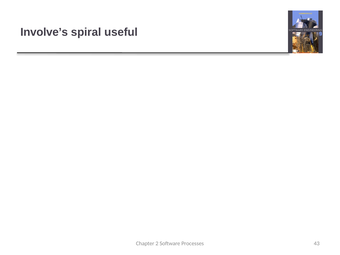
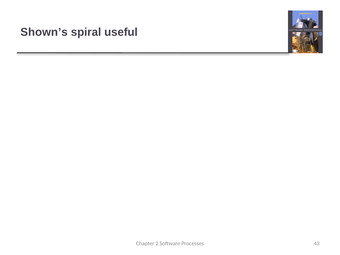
Involve’s: Involve’s -> Shown’s (44, 32)
